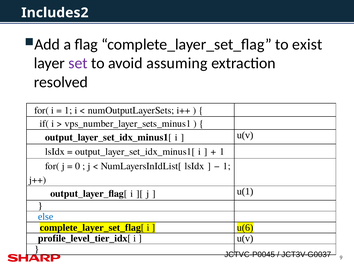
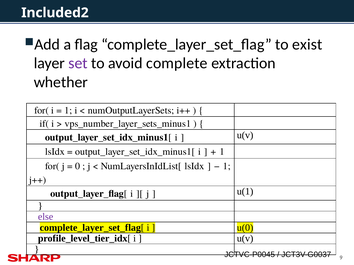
Includes2: Includes2 -> Included2 (55, 13)
assuming: assuming -> complete (177, 63)
resolved: resolved -> whether (61, 82)
else colour: blue -> purple (46, 217)
u(6: u(6 -> u(0 (245, 228)
